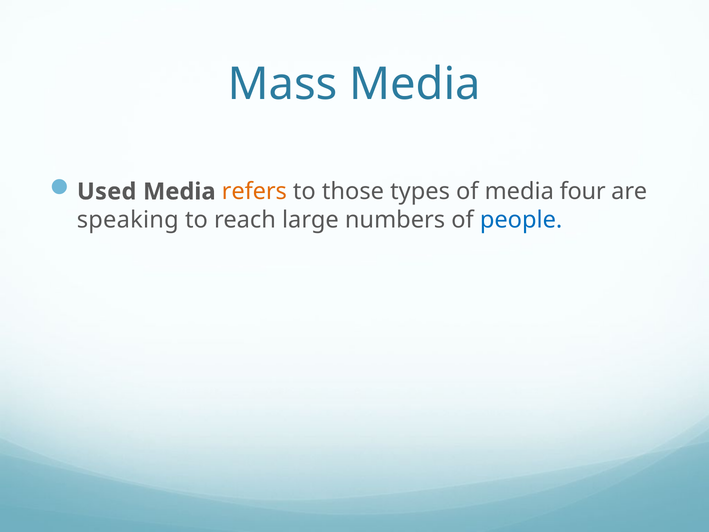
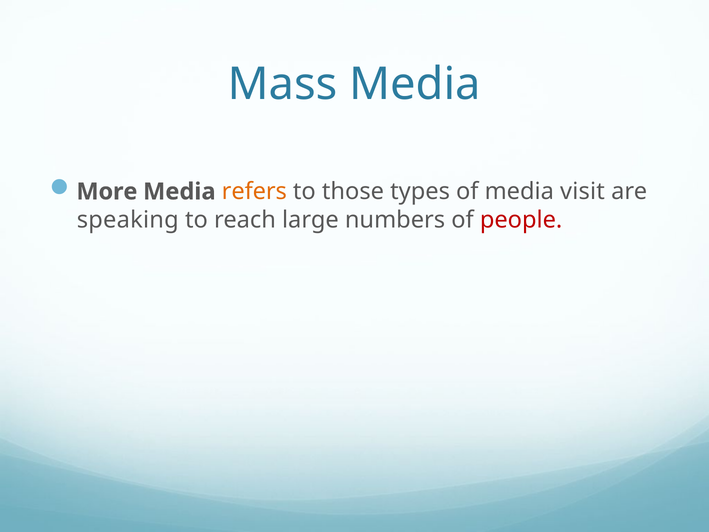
Used: Used -> More (107, 192)
four: four -> visit (582, 192)
people colour: blue -> red (521, 220)
